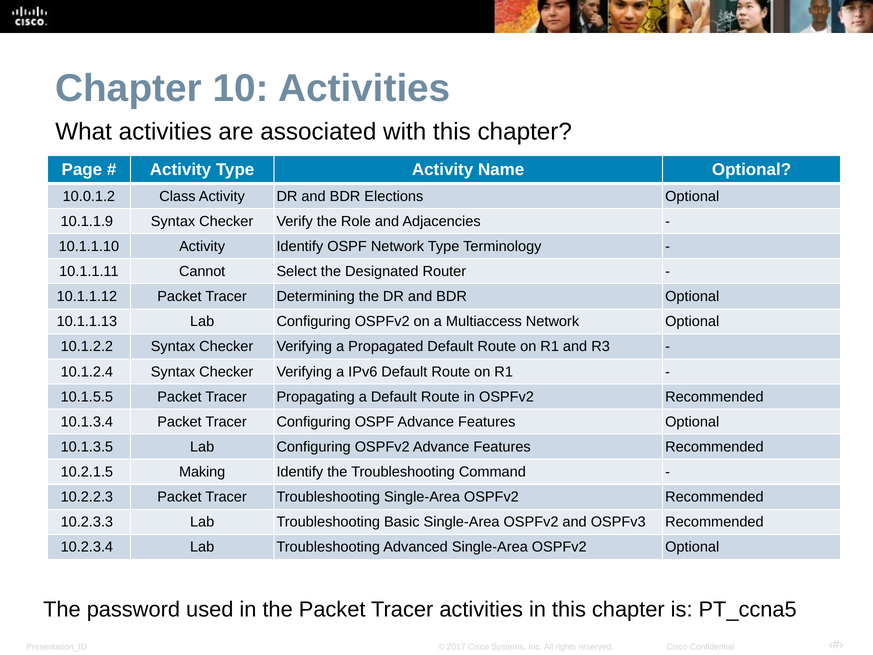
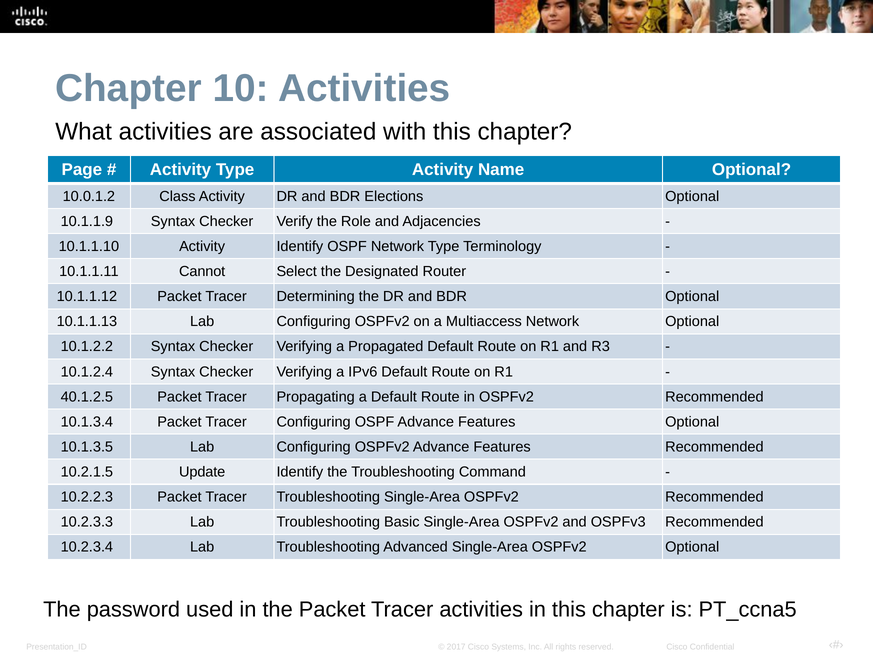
10.1.5.5: 10.1.5.5 -> 40.1.2.5 (87, 397)
Making: Making -> Update (202, 472)
